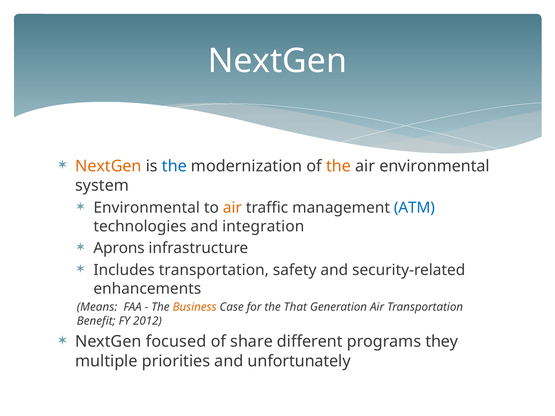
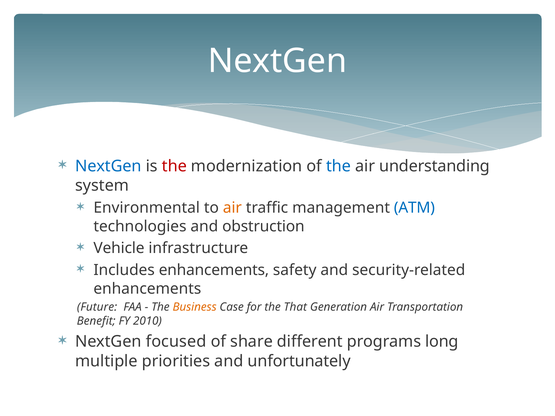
NextGen colour: orange -> blue (108, 166)
the colour: blue -> red (174, 166)
the colour: orange -> blue (339, 166)
air environmental: environmental -> understanding (435, 166)
integration: integration -> obstruction (263, 226)
Aprons: Aprons -> Vehicle (119, 248)
Includes transportation: transportation -> enhancements (214, 270)
Means: Means -> Future (97, 307)
2012: 2012 -> 2010 (147, 321)
they: they -> long (442, 342)
